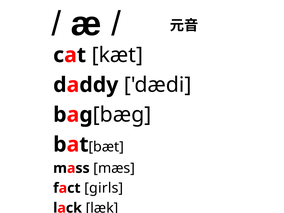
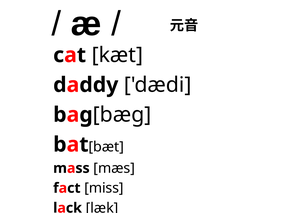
girls: girls -> miss (104, 188)
